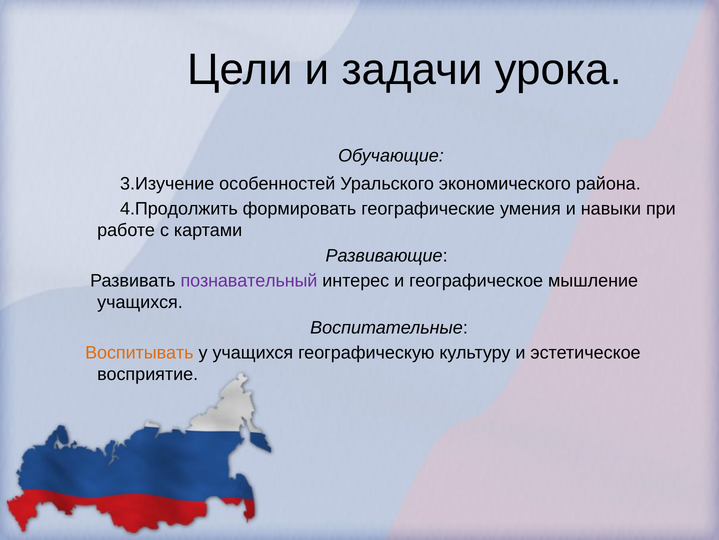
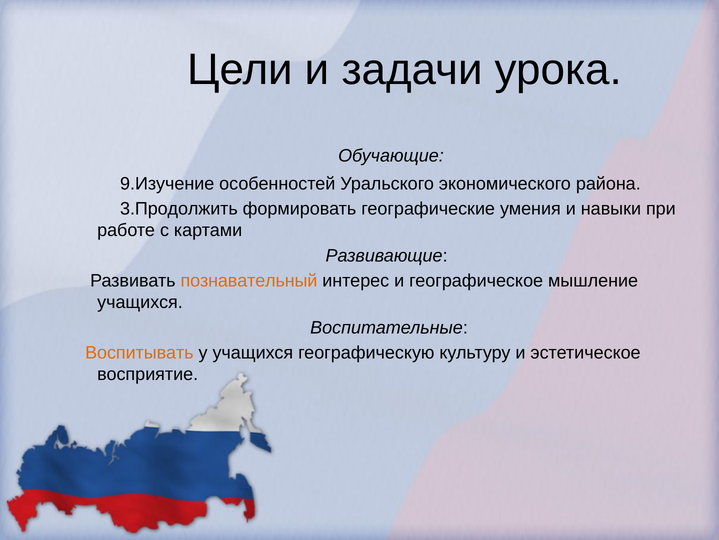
3.Изучение: 3.Изучение -> 9.Изучение (167, 183)
4.Продолжить: 4.Продолжить -> 3.Продолжить (179, 209)
познавательный colour: purple -> orange (249, 280)
